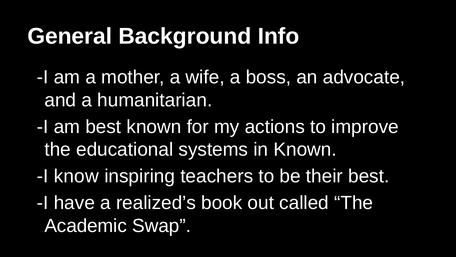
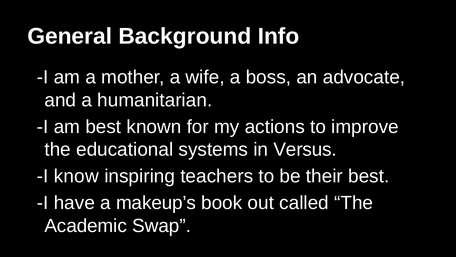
in Known: Known -> Versus (305, 149)
realized’s: realized’s -> makeup’s (156, 203)
